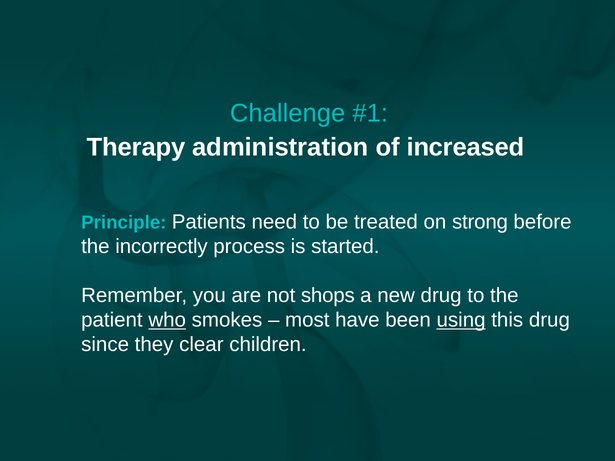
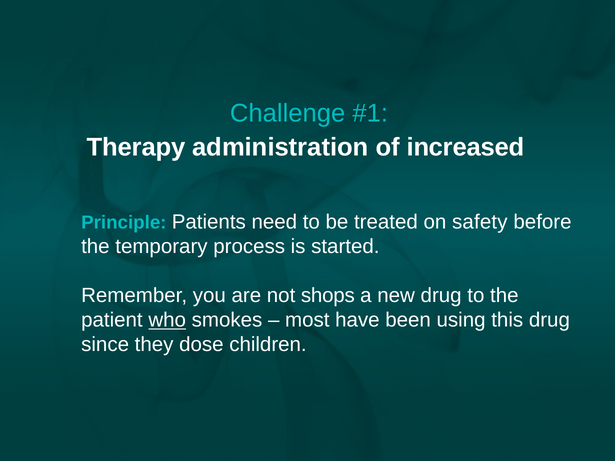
strong: strong -> safety (480, 222)
incorrectly: incorrectly -> temporary (161, 246)
using underline: present -> none (461, 320)
clear: clear -> dose (201, 345)
